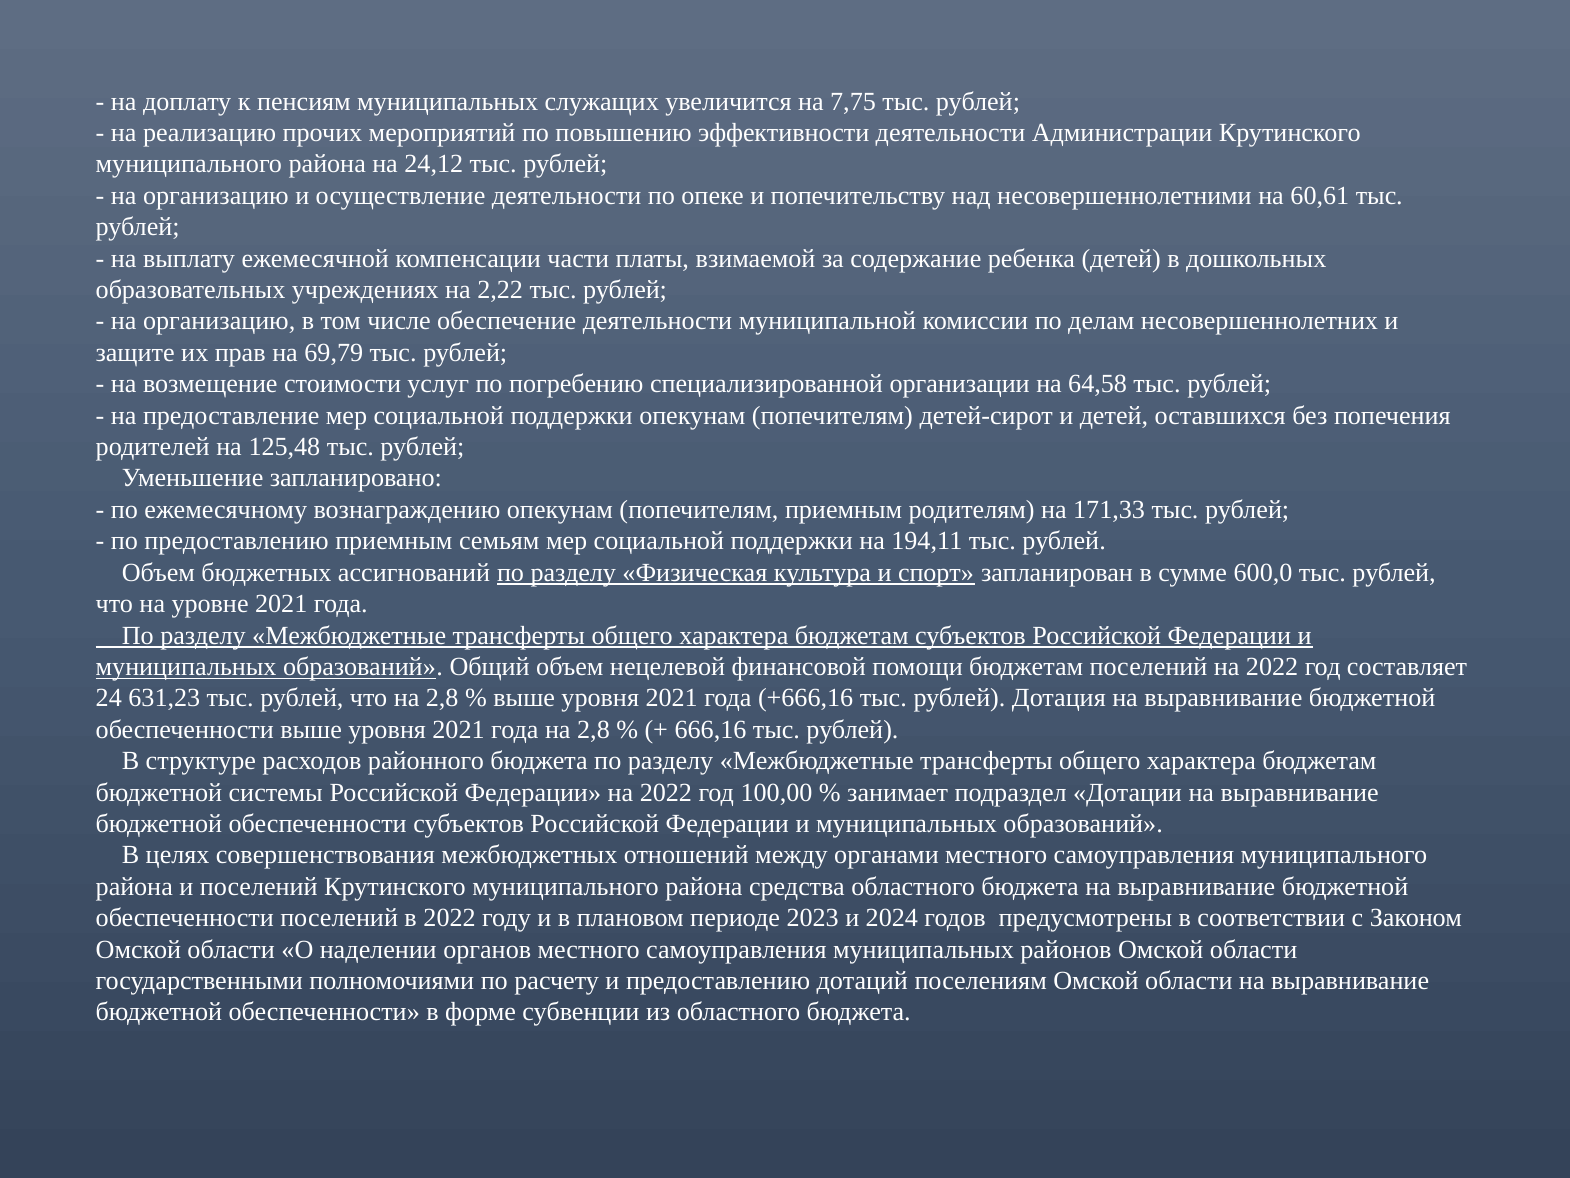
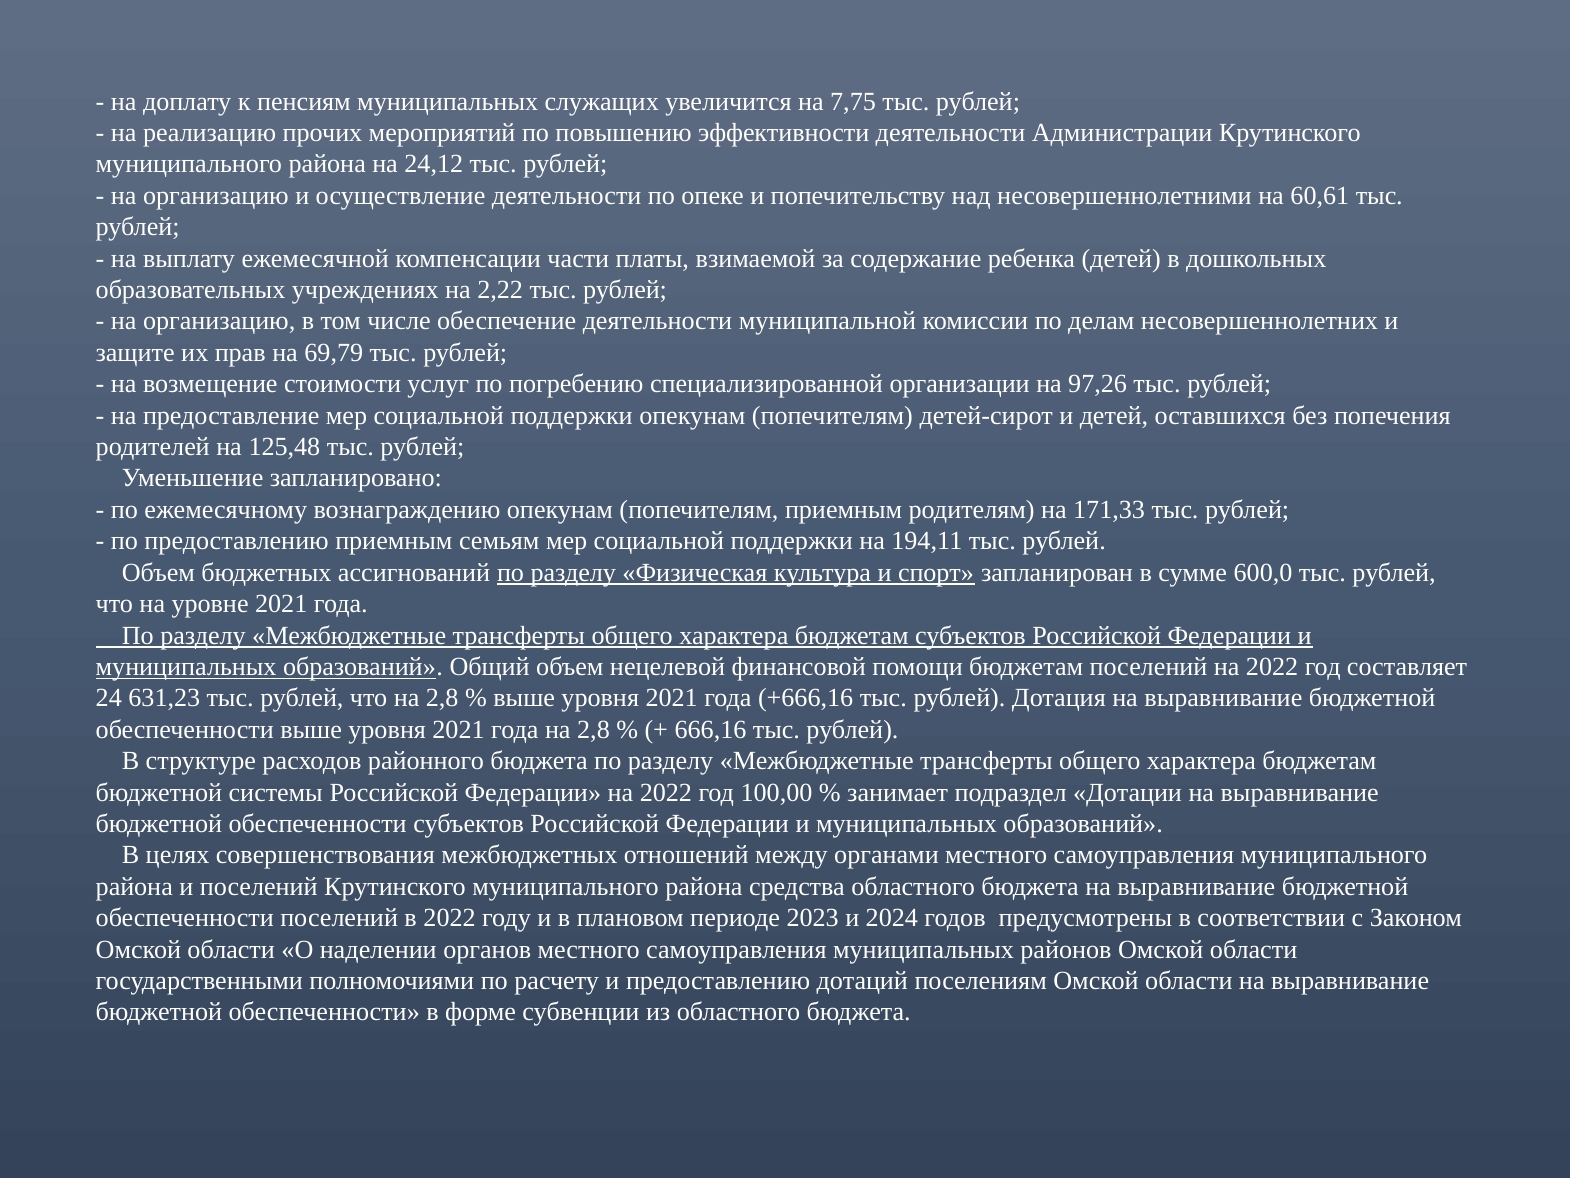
64,58: 64,58 -> 97,26 (1098, 384)
